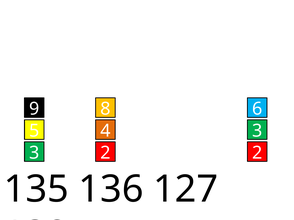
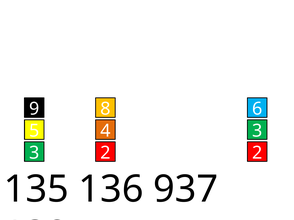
127: 127 -> 937 (186, 190)
